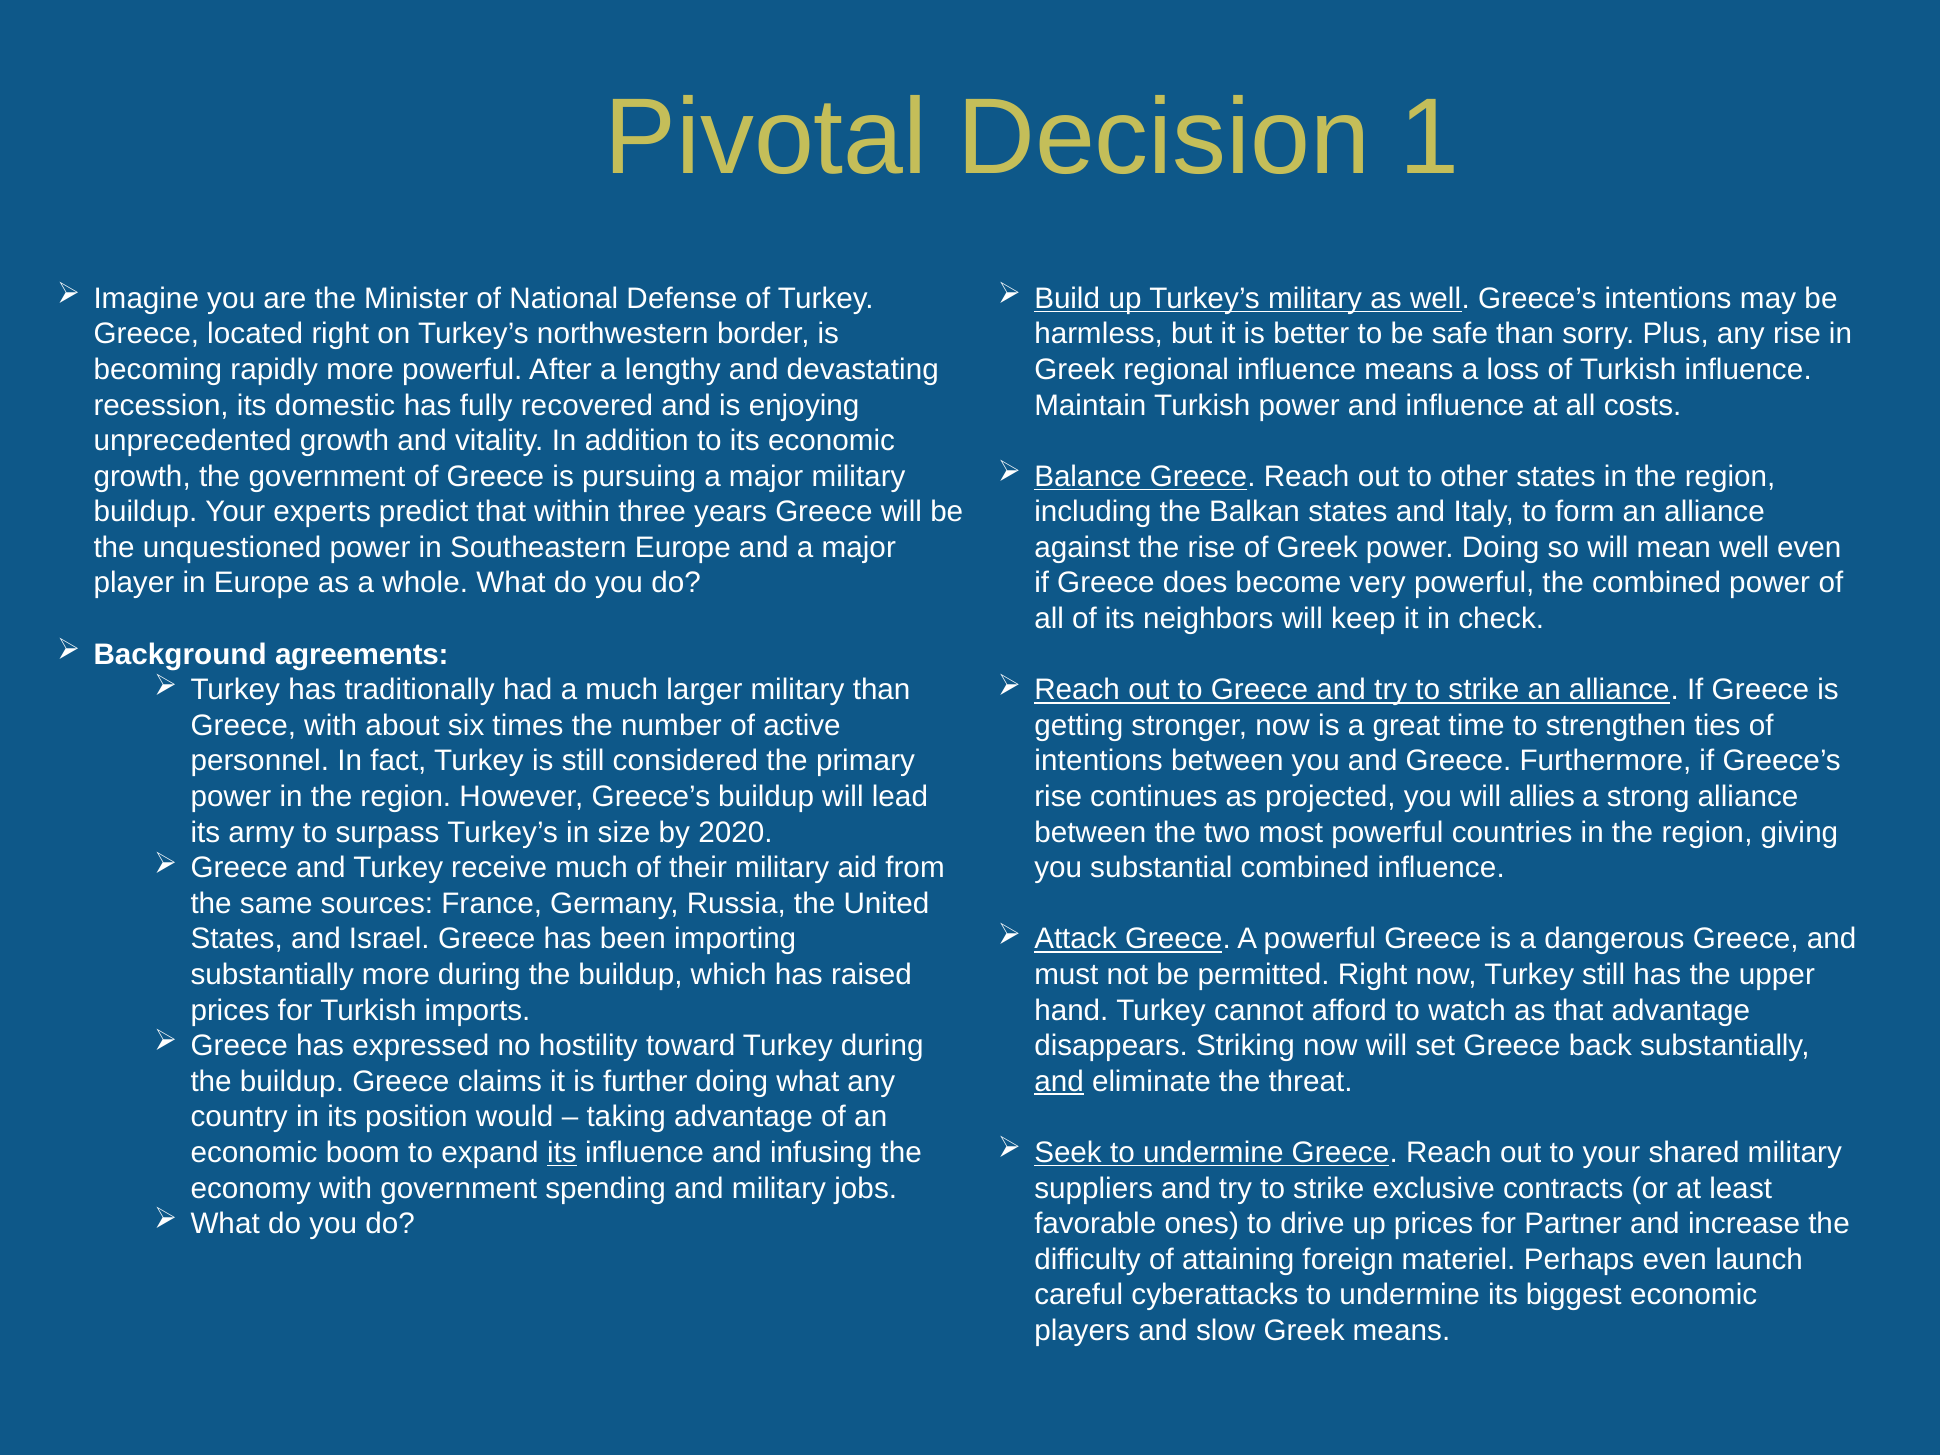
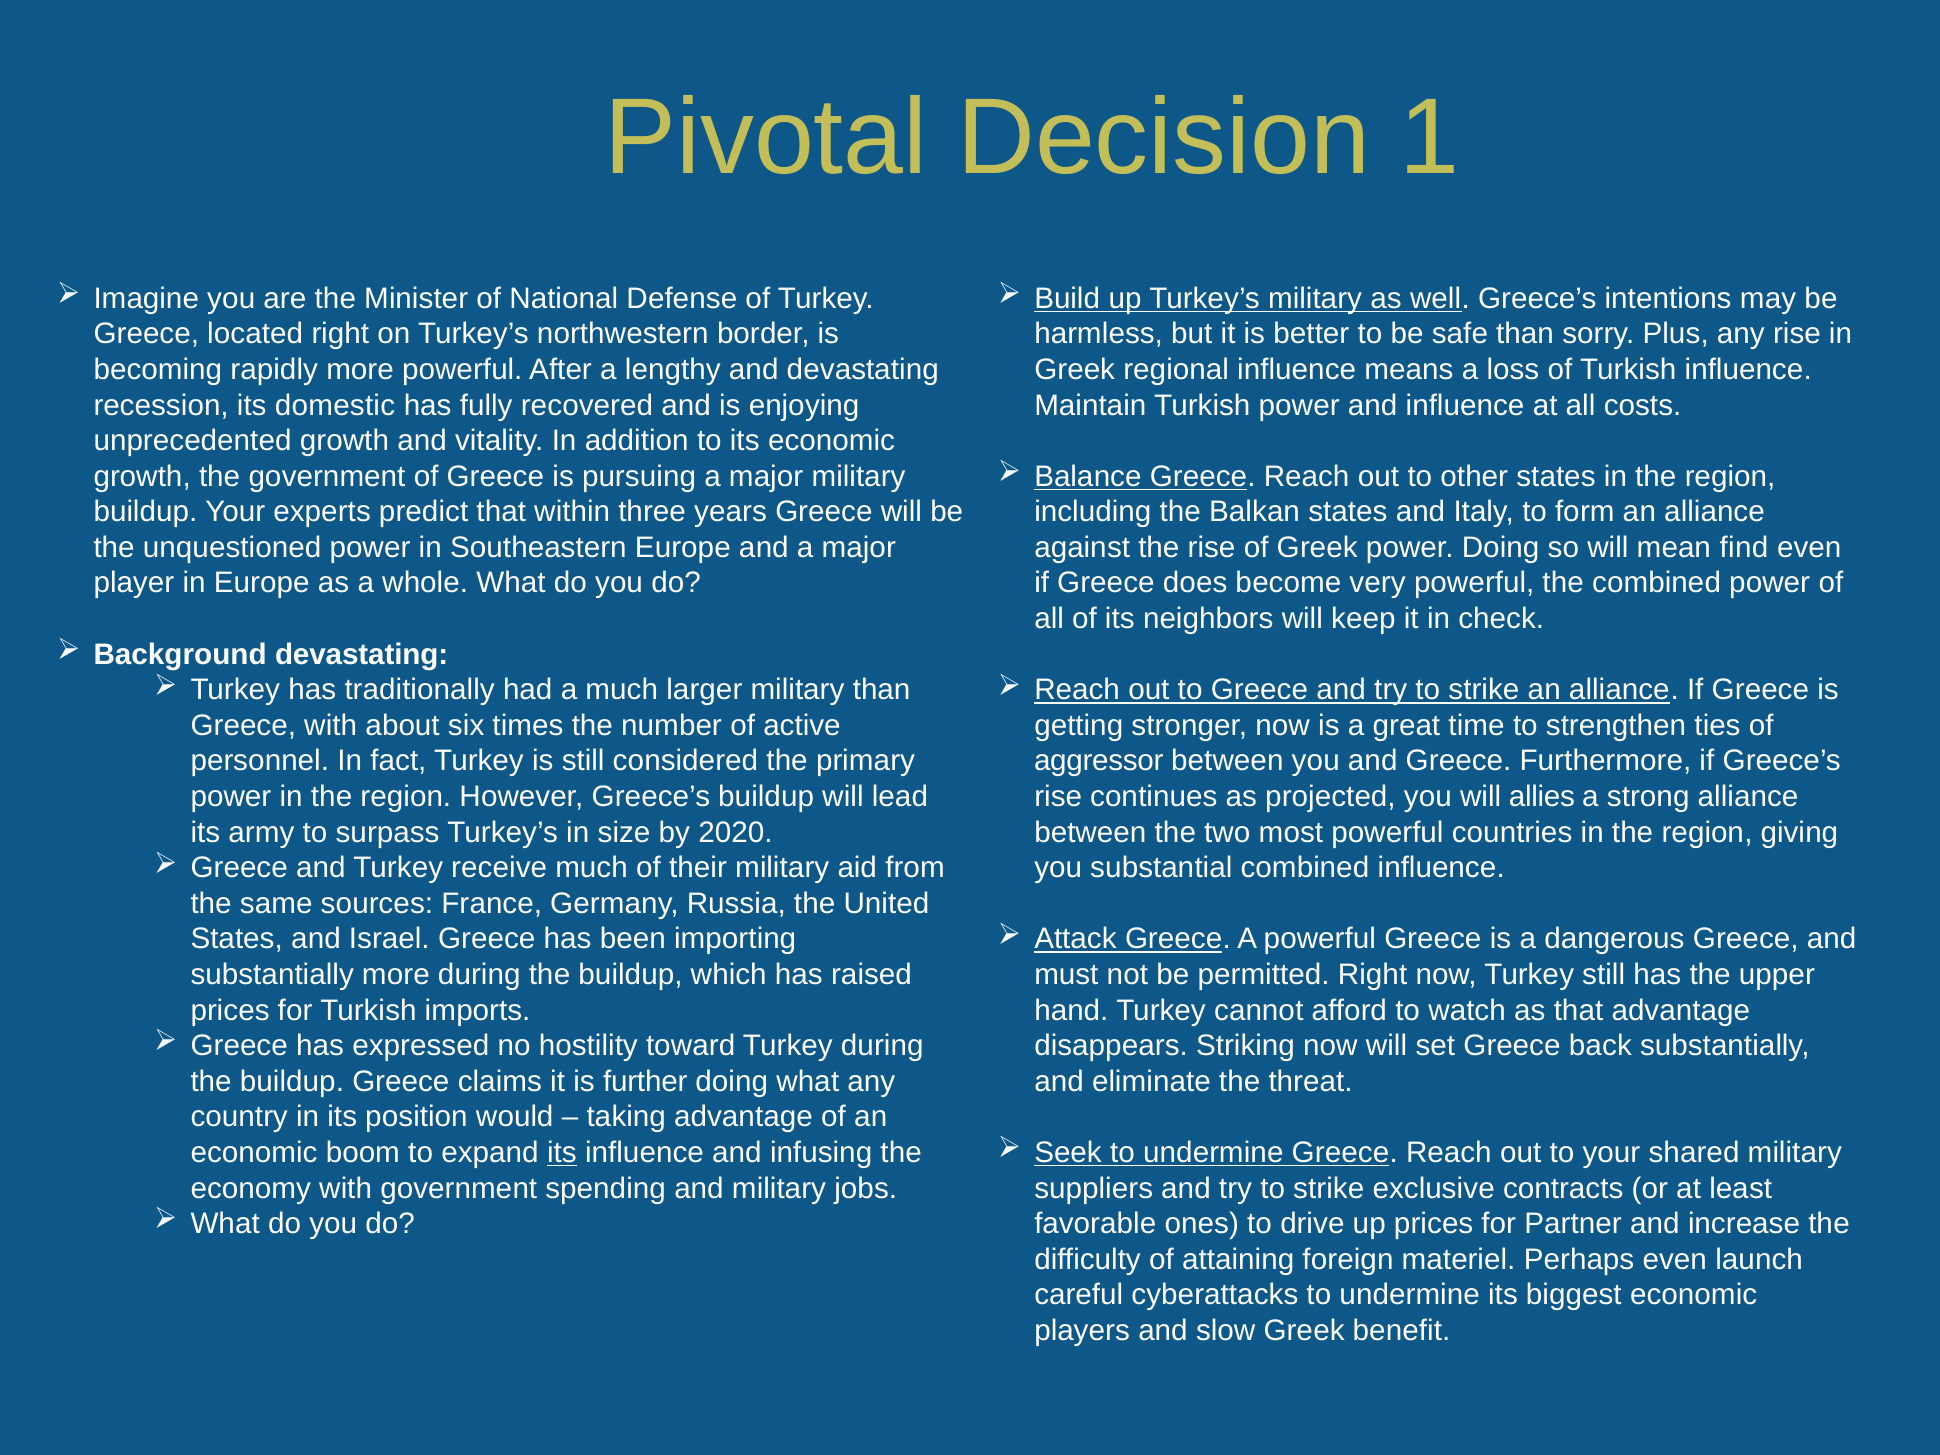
mean well: well -> find (1744, 548)
Background agreements: agreements -> devastating (362, 654)
intentions: intentions -> aggressor (1099, 761)
and underline: present -> none (1059, 1082)
Greek means: means -> benefit (1401, 1331)
